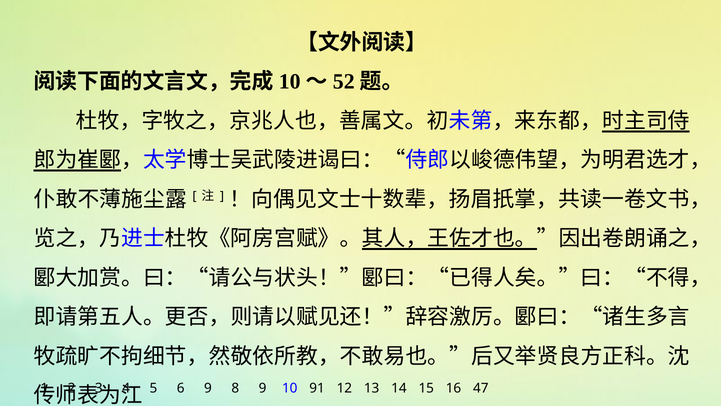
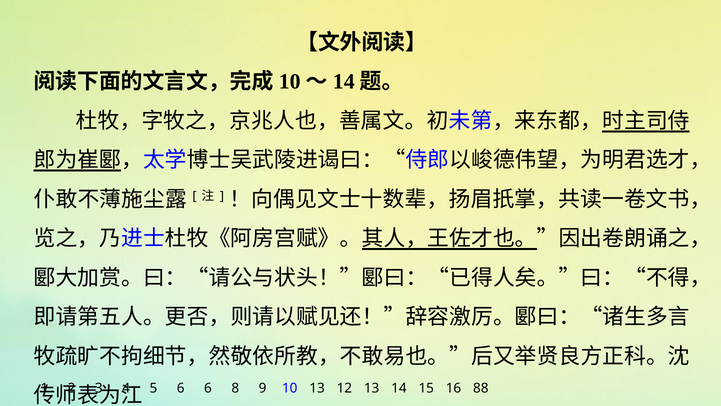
52: 52 -> 14 (344, 82)
6 9: 9 -> 6 (208, 388)
10 91: 91 -> 13 (317, 388)
47: 47 -> 88 (481, 388)
